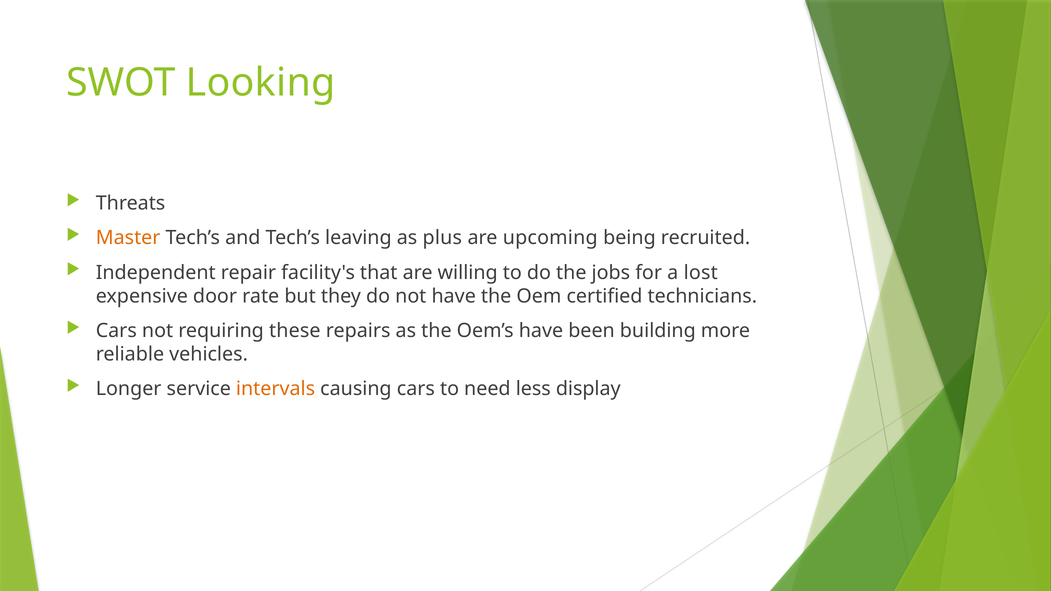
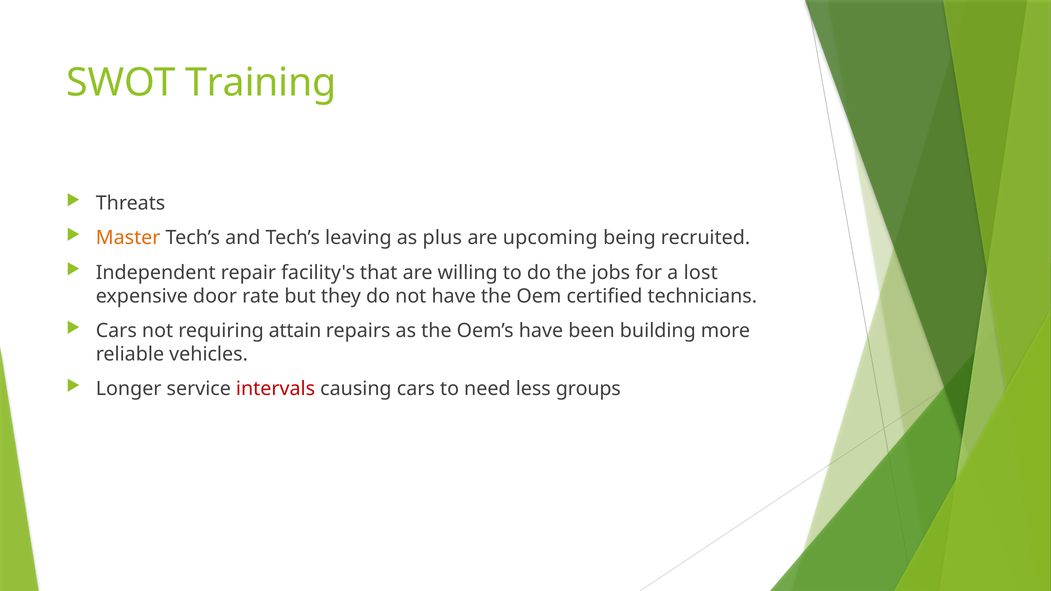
Looking: Looking -> Training (261, 83)
these: these -> attain (295, 331)
intervals colour: orange -> red (276, 389)
display: display -> groups (588, 389)
